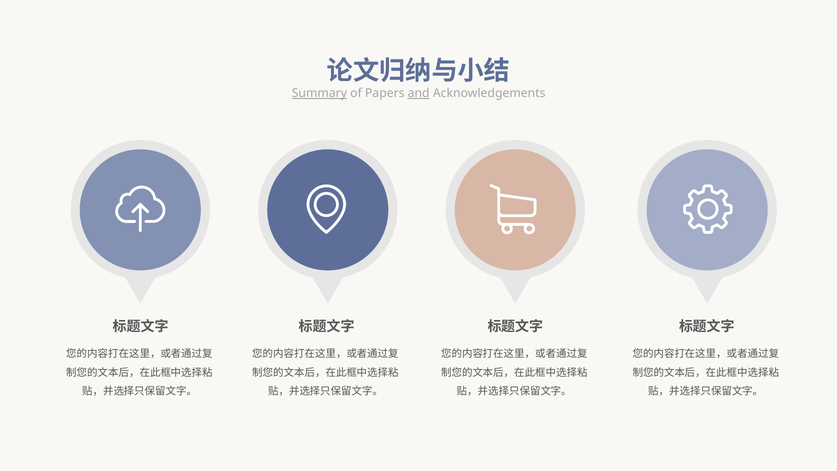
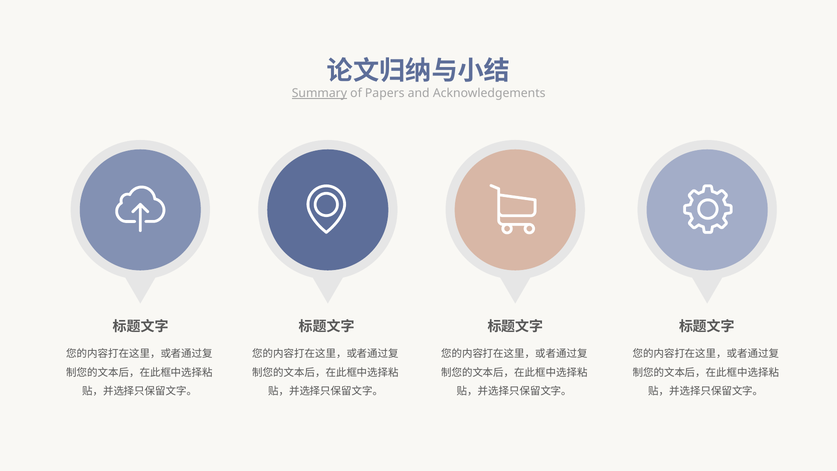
and underline: present -> none (419, 93)
